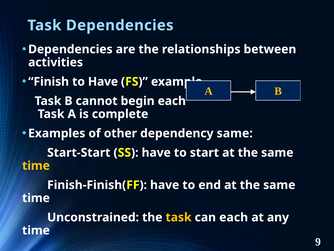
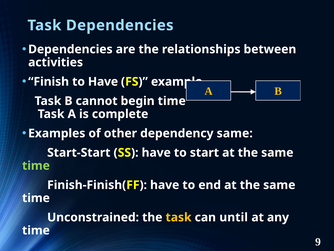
begin each: each -> time (172, 101)
time colour: yellow -> light green (36, 165)
can each: each -> until (234, 217)
